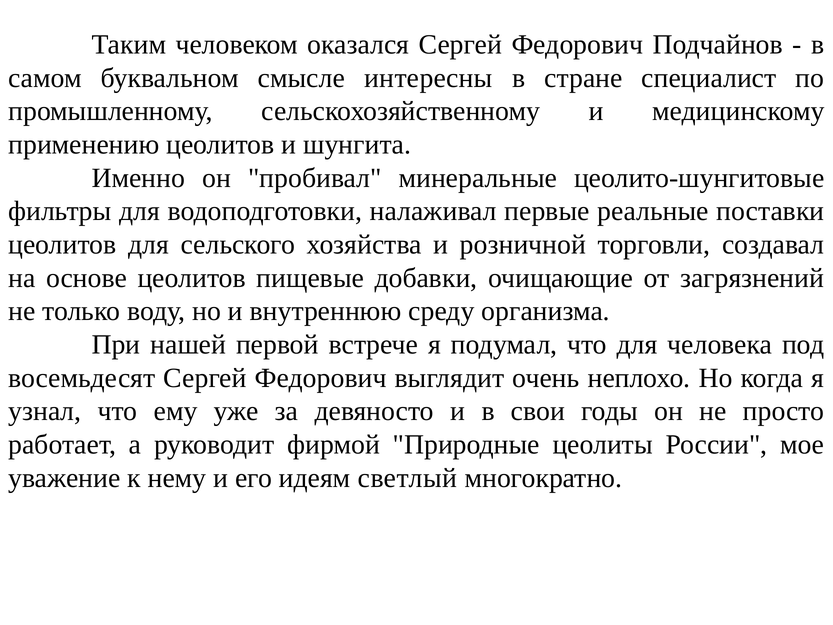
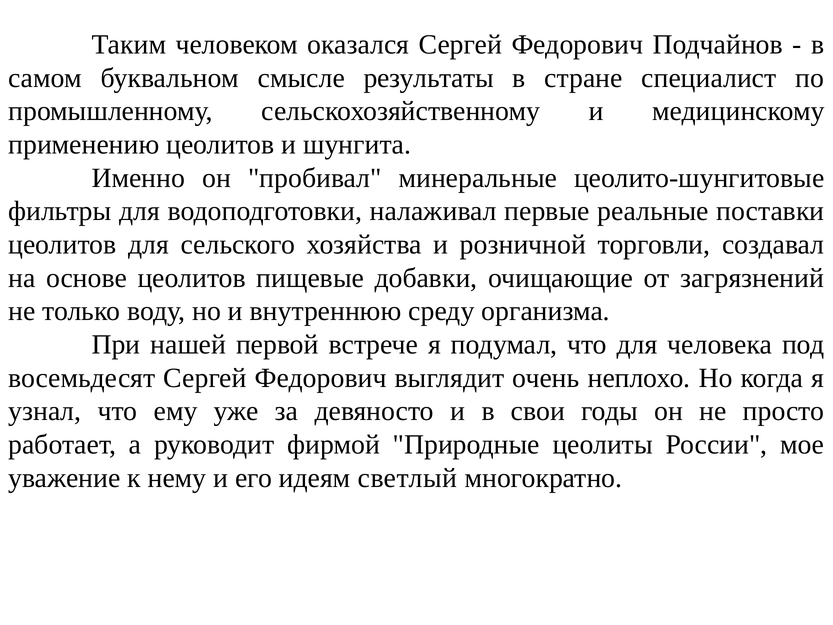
интересны: интересны -> результаты (429, 78)
